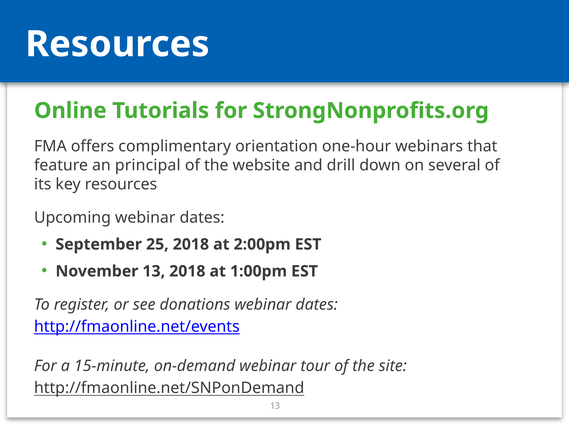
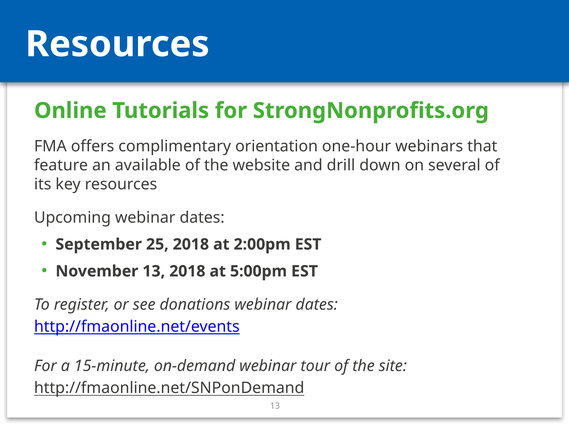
principal: principal -> available (148, 165)
1:00pm: 1:00pm -> 5:00pm (259, 271)
